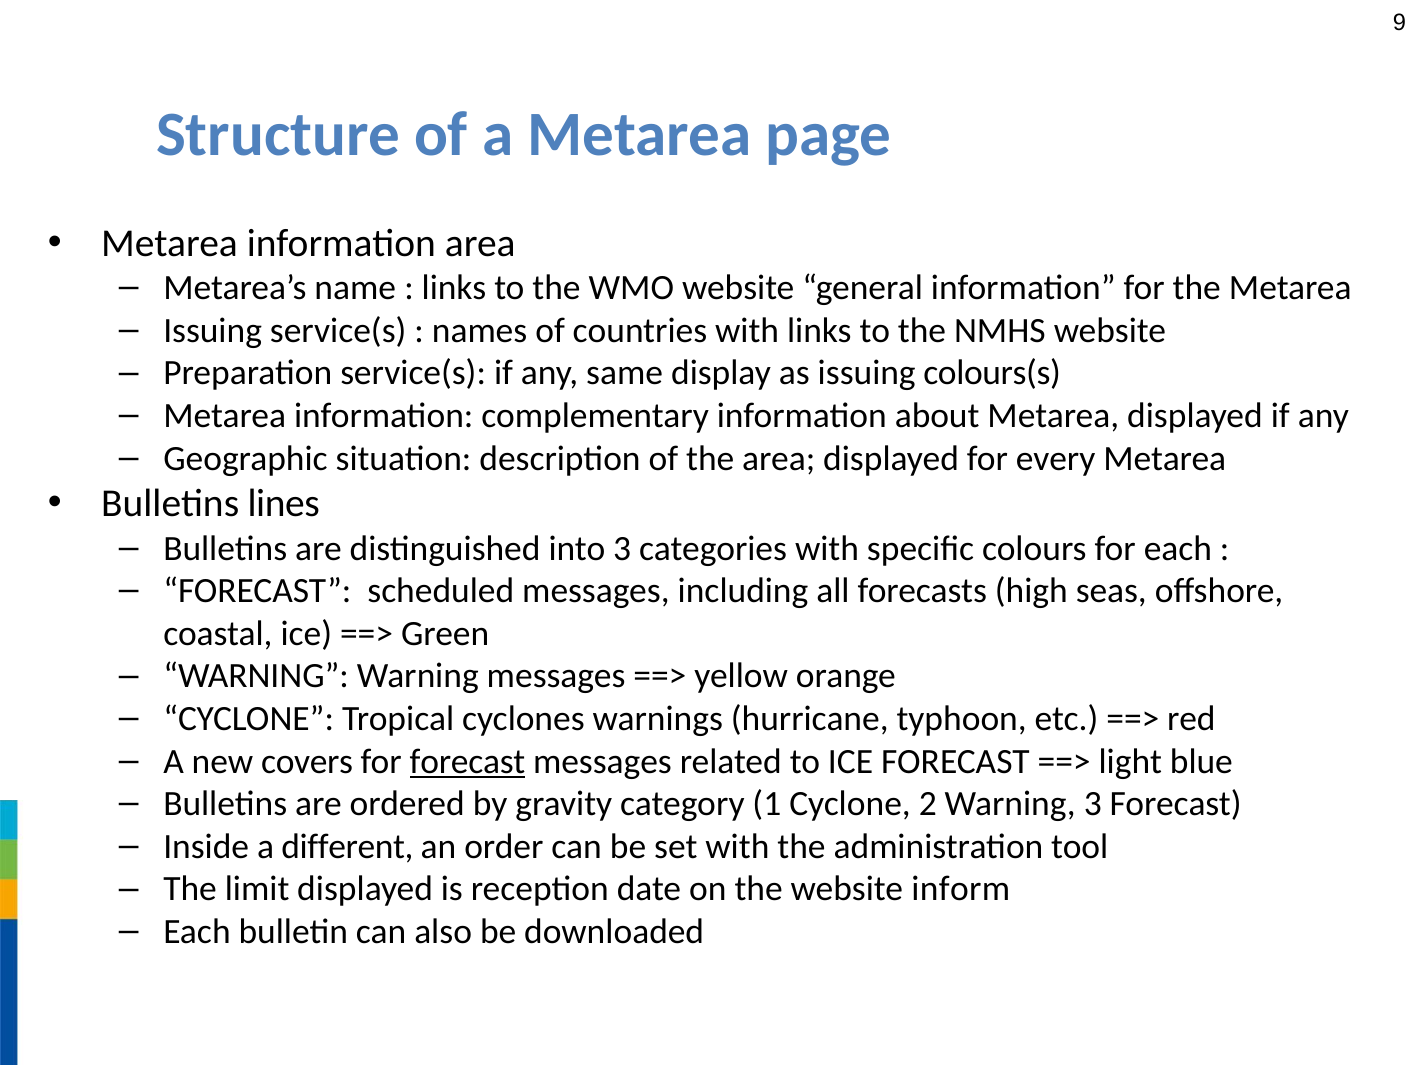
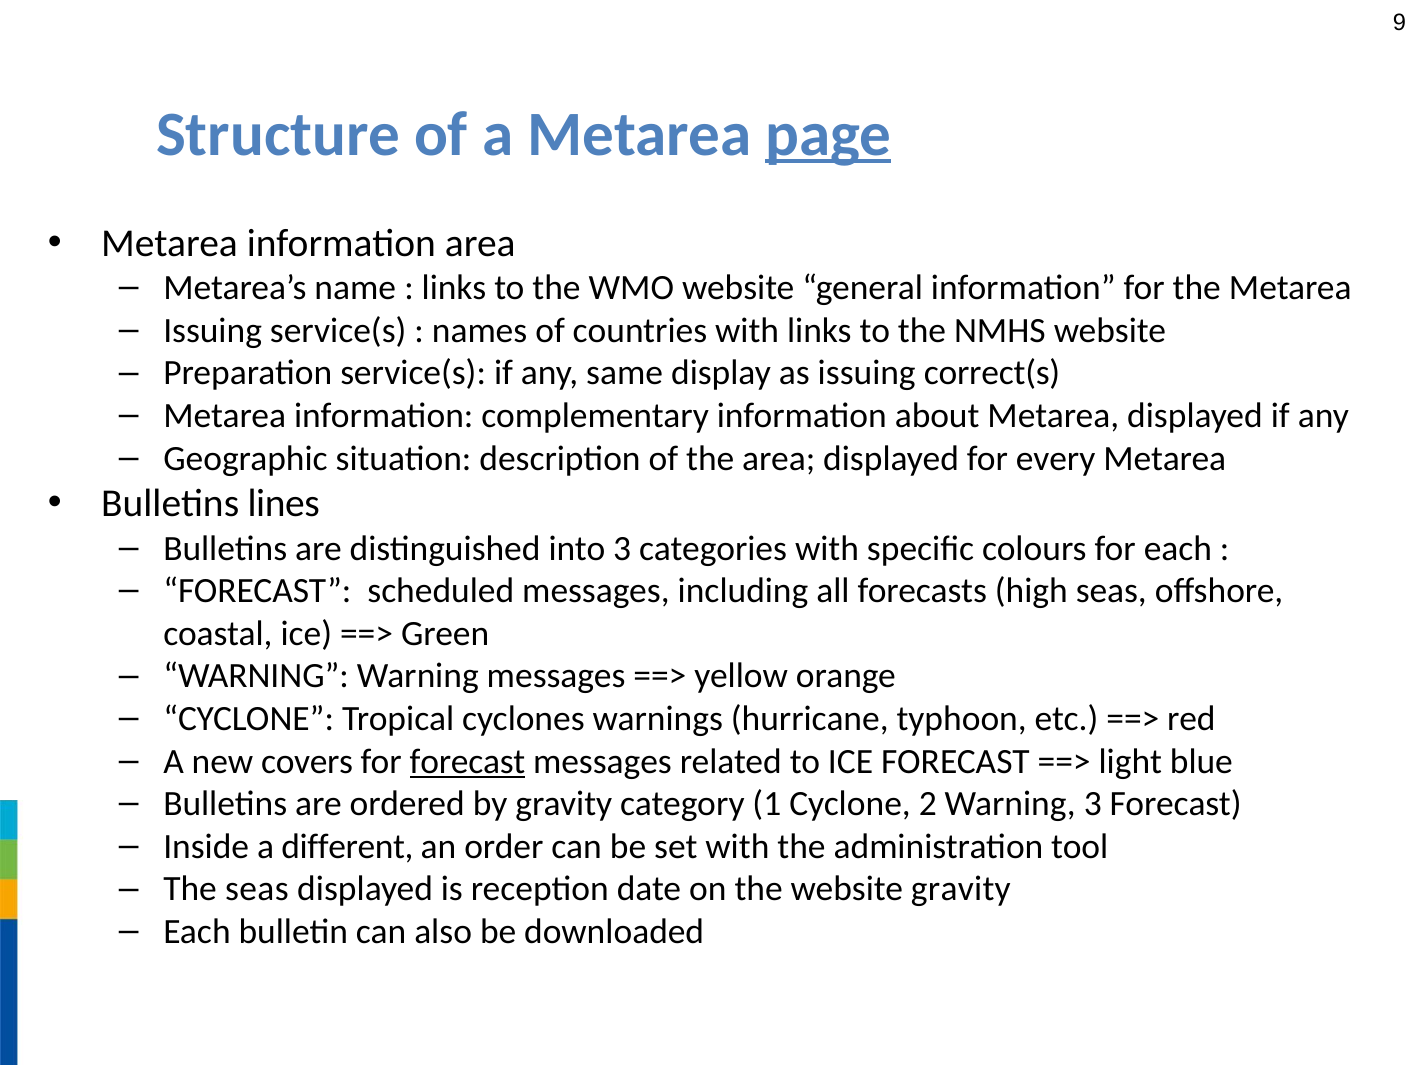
page underline: none -> present (828, 134)
colours(s: colours(s -> correct(s (992, 373)
The limit: limit -> seas (257, 889)
website inform: inform -> gravity (961, 889)
